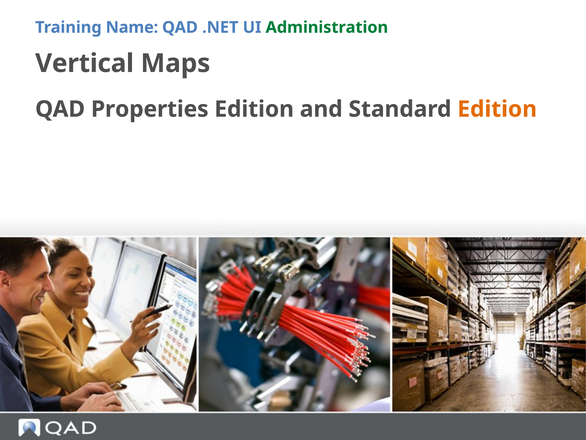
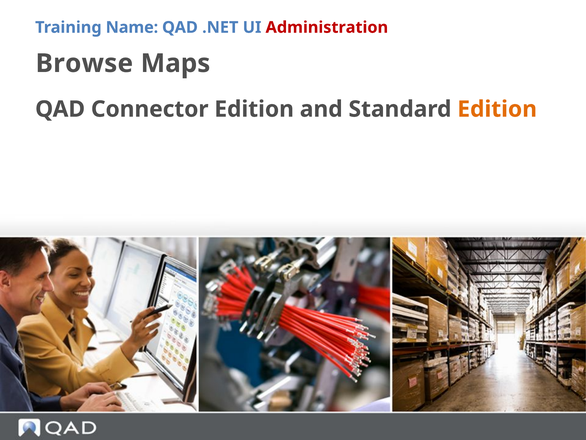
Administration colour: green -> red (327, 27)
Vertical: Vertical -> Browse (84, 63)
Properties: Properties -> Connector (150, 109)
